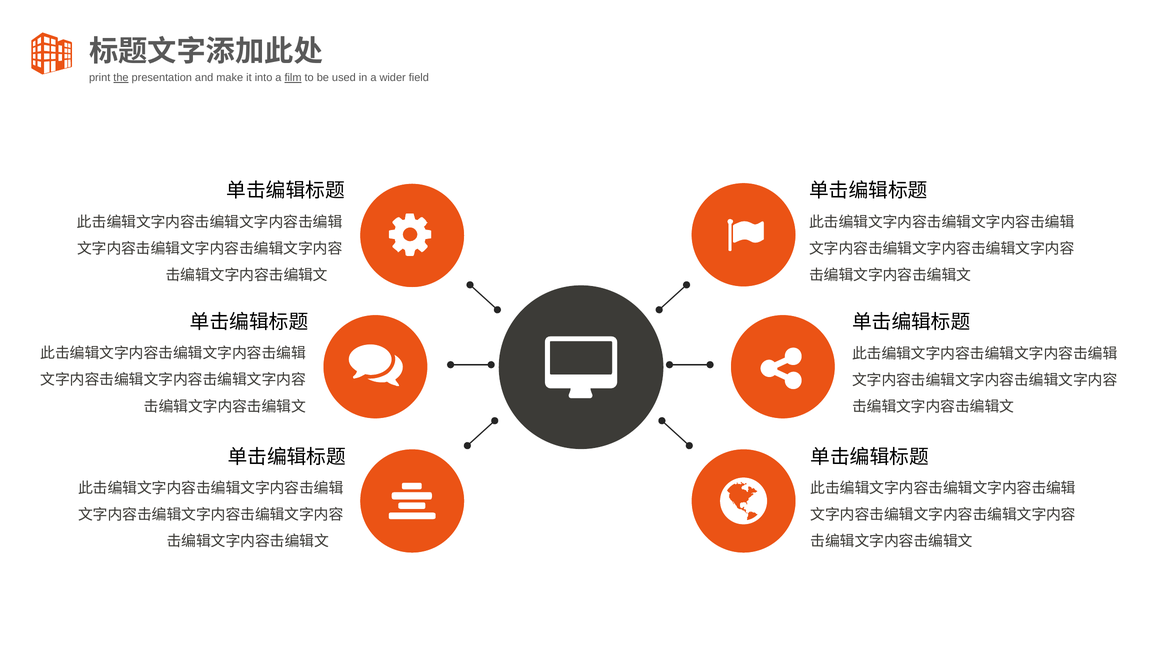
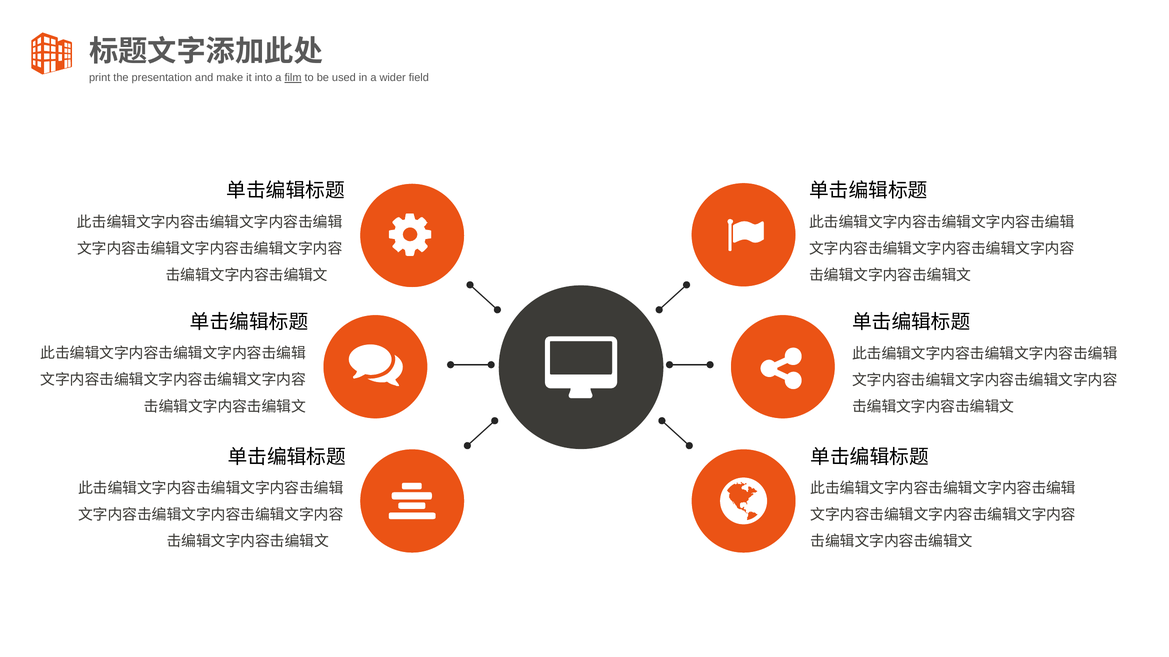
the underline: present -> none (121, 78)
